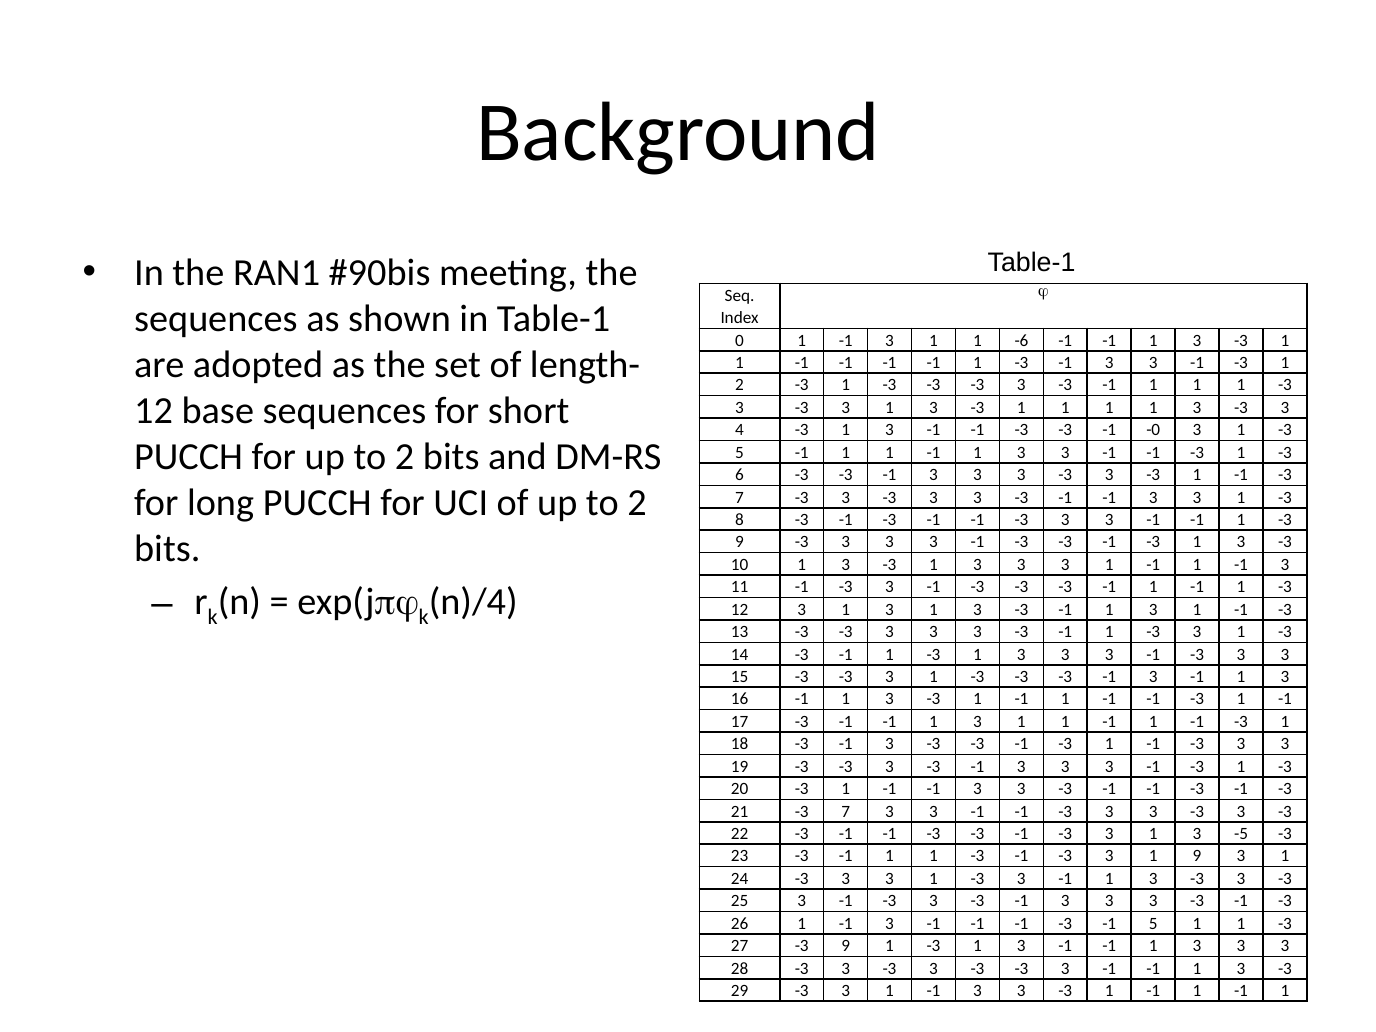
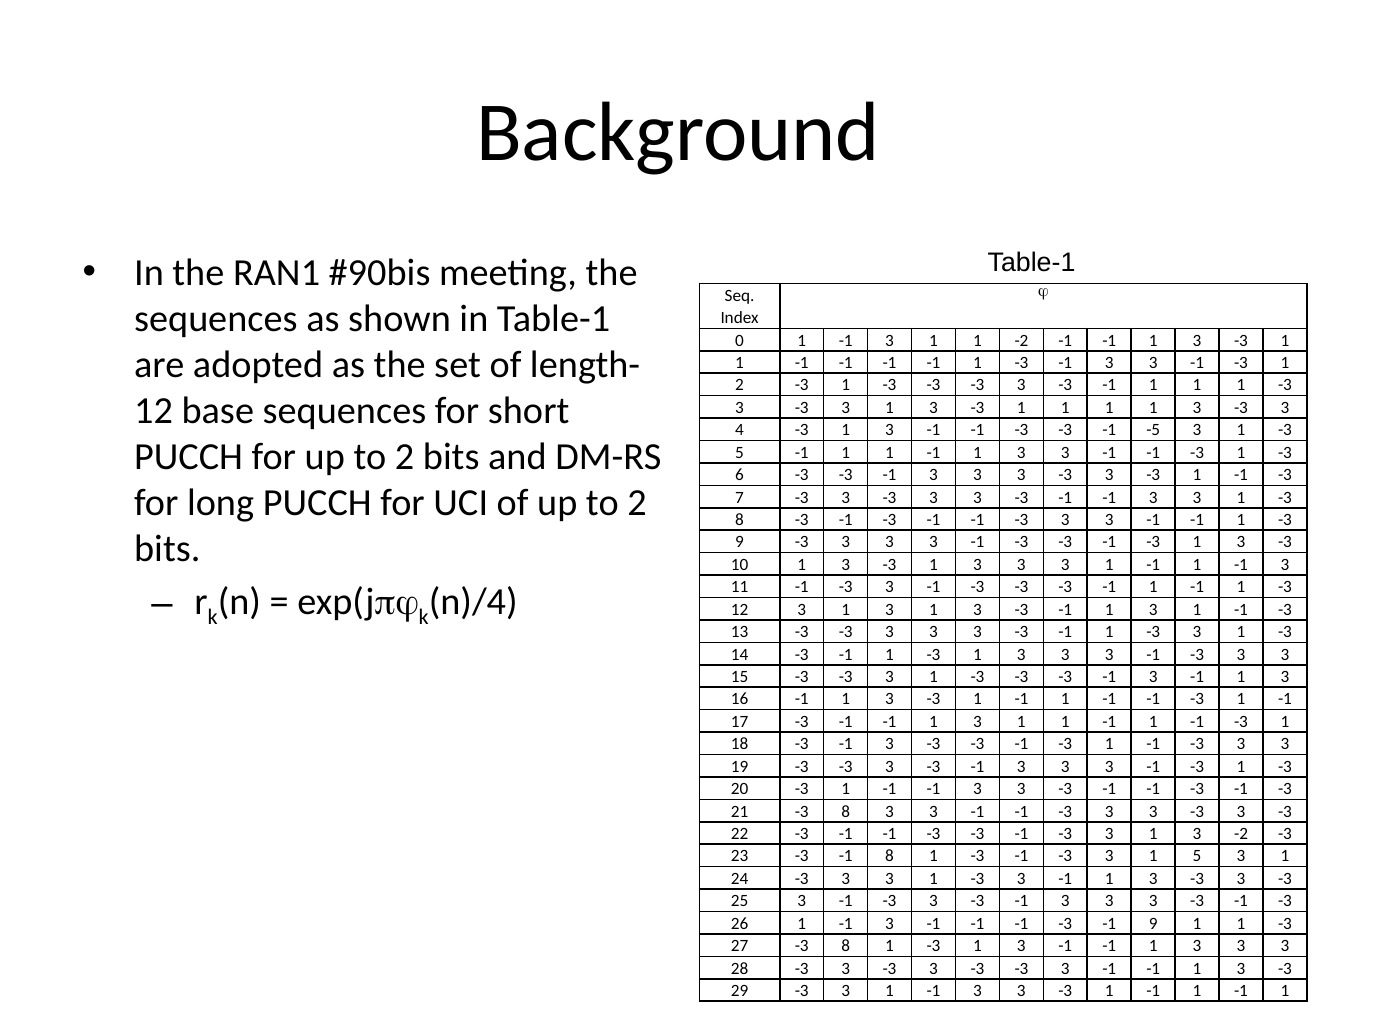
1 -6: -6 -> -2 (1021, 340)
-0: -0 -> -5 (1153, 430)
21 -3 7: 7 -> 8 (846, 811)
3 -5: -5 -> -2 (1241, 834)
23 -3 -1 1: 1 -> 8 (890, 856)
1 9: 9 -> 5 (1197, 856)
-1 5: 5 -> 9 (1153, 924)
27 -3 9: 9 -> 8 (846, 946)
